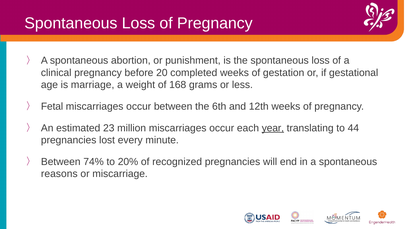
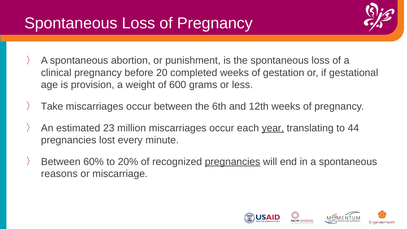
marriage: marriage -> provision (93, 85)
168: 168 -> 600 (178, 85)
Fetal: Fetal -> Take (52, 106)
74%: 74% -> 60% (94, 162)
pregnancies underline: none -> present (233, 162)
